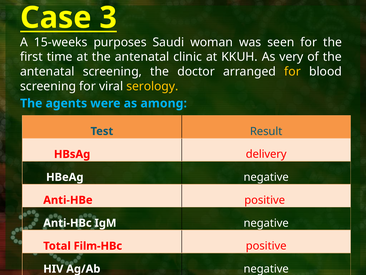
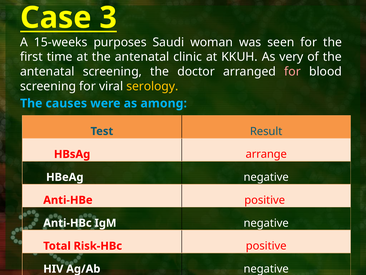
for colour: yellow -> pink (293, 71)
agents: agents -> causes (66, 103)
delivery: delivery -> arrange (266, 154)
Film-HBc: Film-HBc -> Risk-HBc (98, 246)
